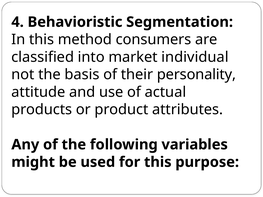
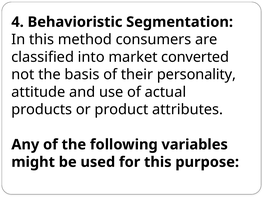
individual: individual -> converted (195, 57)
